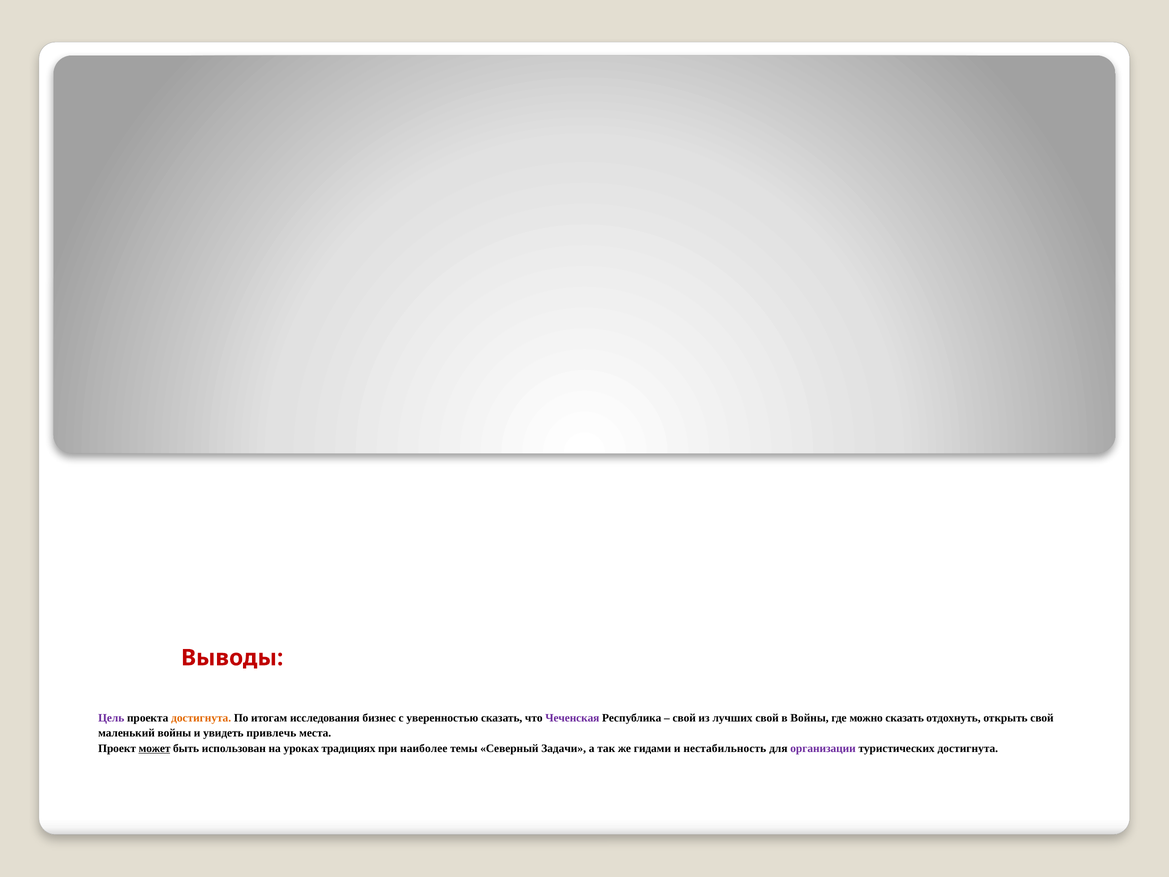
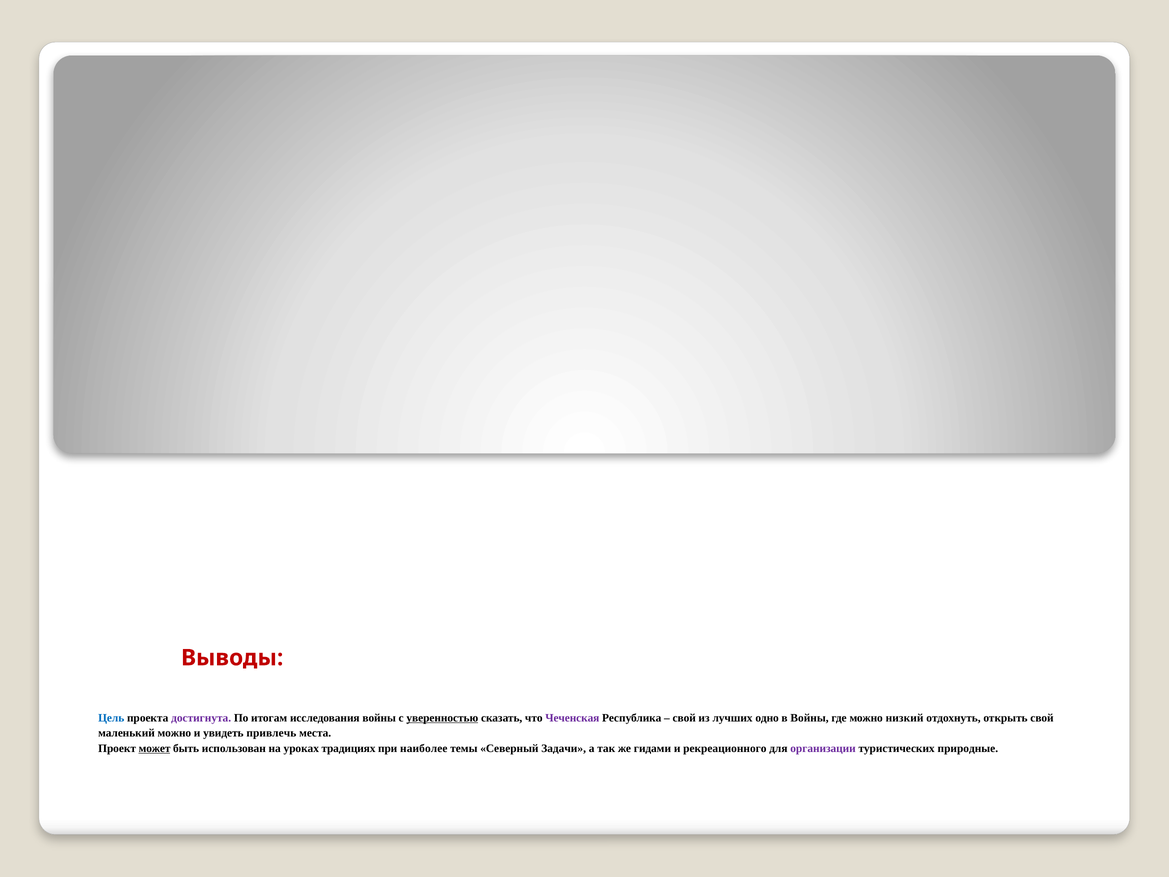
Цель colour: purple -> blue (111, 718)
достигнута colour: orange -> purple (201, 718)
исследования бизнес: бизнес -> войны (379, 718)
уверенностью underline: none -> present (442, 718)
лучших свой: свой -> одно (767, 718)
можно сказать: сказать -> низкий (905, 718)
маленький войны: войны -> можно (174, 733)
нестабильность: нестабильность -> рекреационного (725, 748)
туристических достигнута: достигнута -> природные (968, 748)
